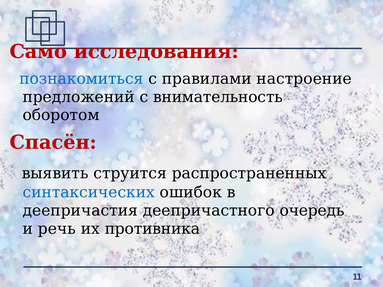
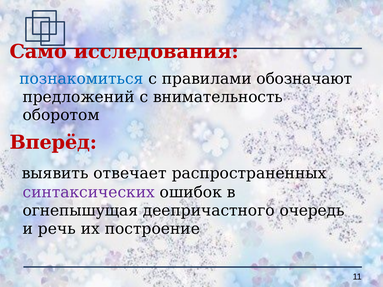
настроение: настроение -> обозначают (304, 79)
Спасён: Спасён -> Вперёд (53, 143)
струится: струится -> отвечает (130, 173)
синтаксических colour: blue -> purple (89, 193)
деепричастия: деепричастия -> огнепышущая (80, 211)
противника: противника -> построение (152, 229)
